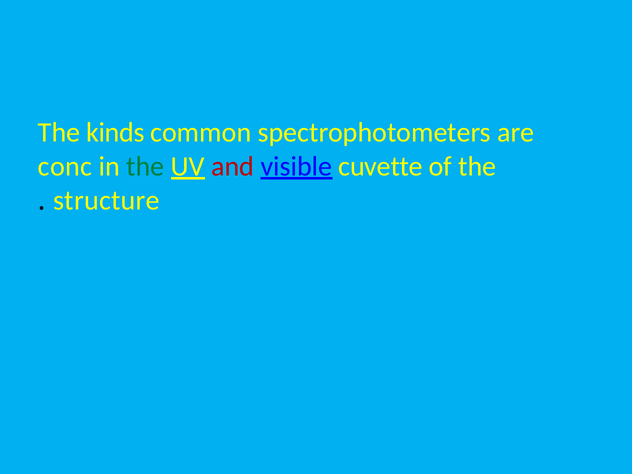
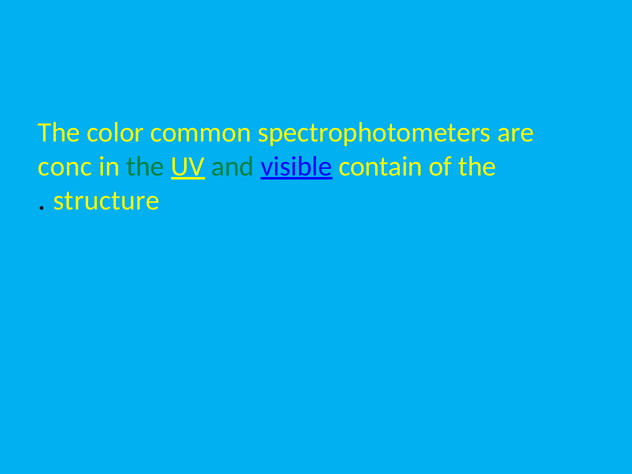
kinds: kinds -> color (115, 133)
and colour: red -> green (233, 166)
cuvette: cuvette -> contain (381, 166)
